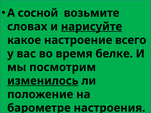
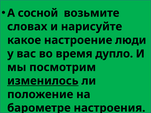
нарисуйте underline: present -> none (91, 27)
всего: всего -> люди (131, 40)
белке: белке -> дупло (114, 54)
